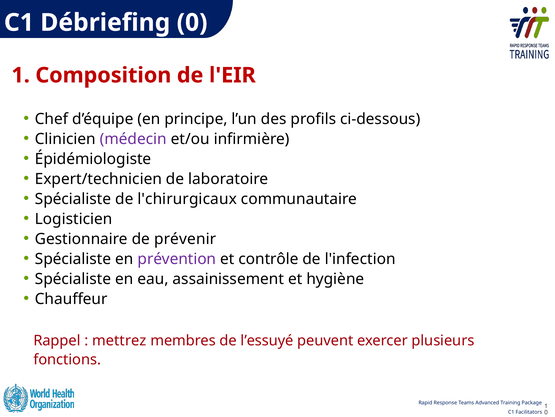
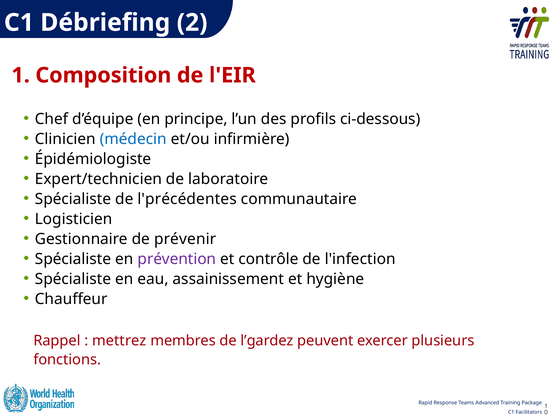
Débriefing 0: 0 -> 2 (192, 23)
médecin colour: purple -> blue (133, 139)
l'chirurgicaux: l'chirurgicaux -> l'précédentes (187, 199)
l’essuyé: l’essuyé -> l’gardez (267, 340)
